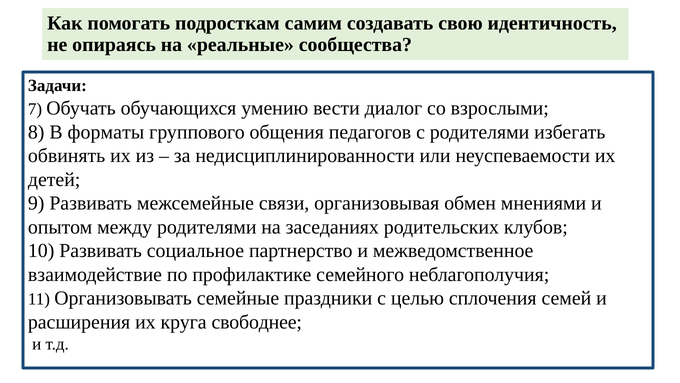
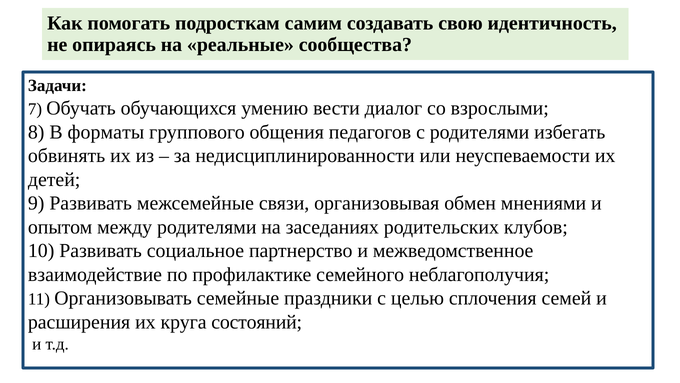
свободнее: свободнее -> состояний (257, 322)
